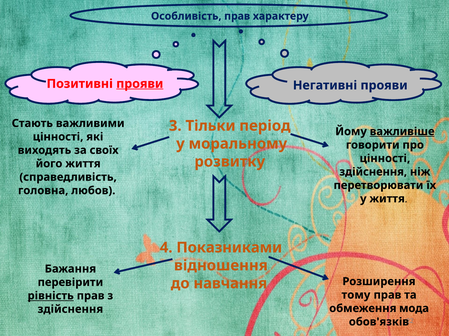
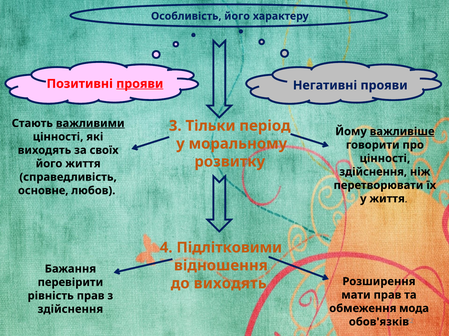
Особливість прав: прав -> його (237, 16)
важливими underline: none -> present (90, 124)
головна: головна -> основне (43, 191)
Показниками: Показниками -> Підлітковими (229, 248)
до навчання: навчання -> виходять (230, 284)
тому: тому -> мати (356, 296)
рівність underline: present -> none (51, 296)
